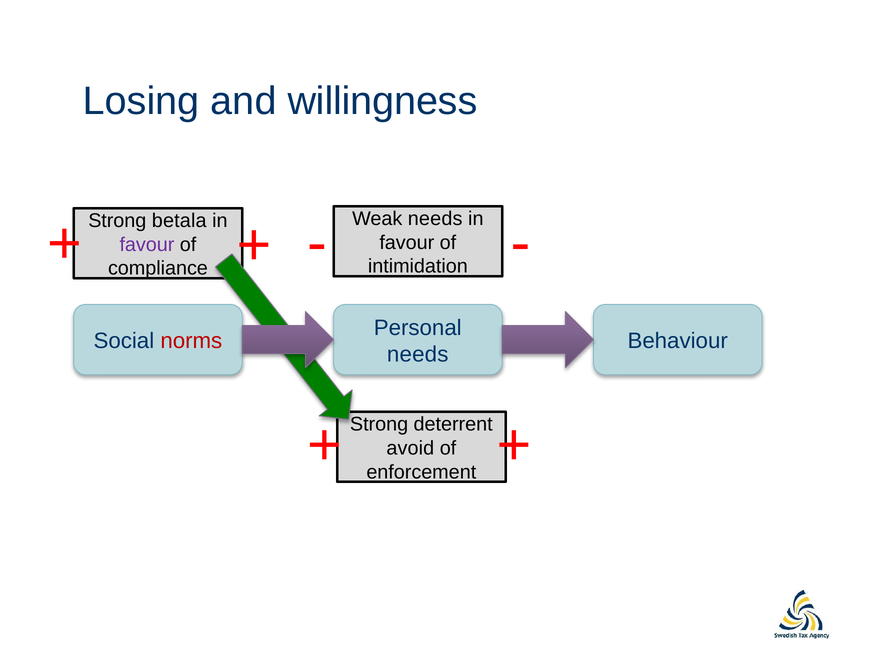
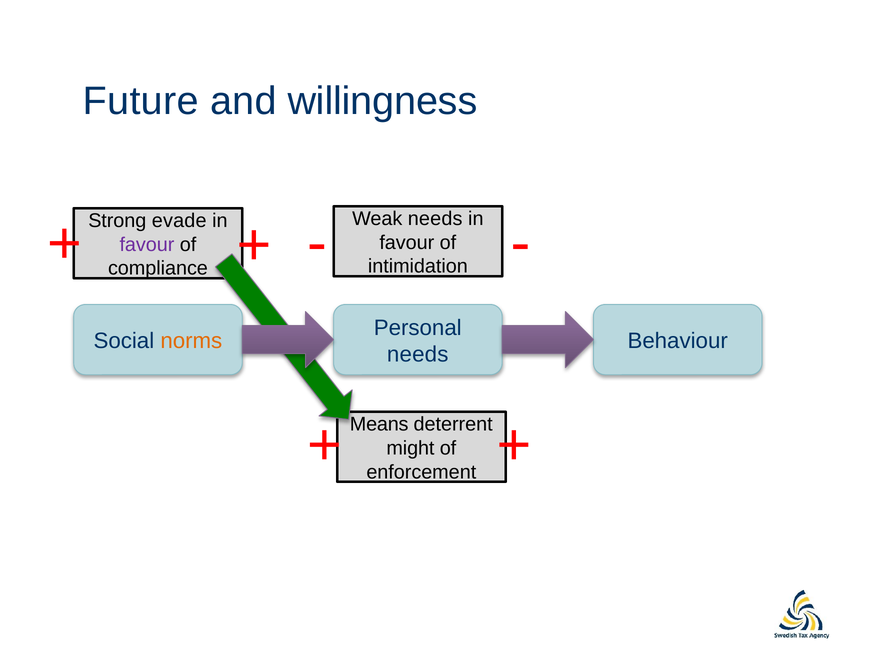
Losing: Losing -> Future (141, 101)
betala: betala -> evade (179, 221)
norms colour: red -> orange (191, 341)
Strong: Strong -> Means (379, 424)
avoid: avoid -> might (410, 448)
